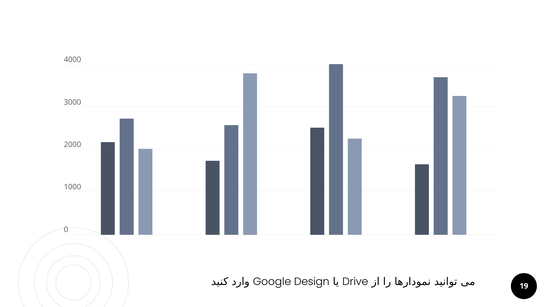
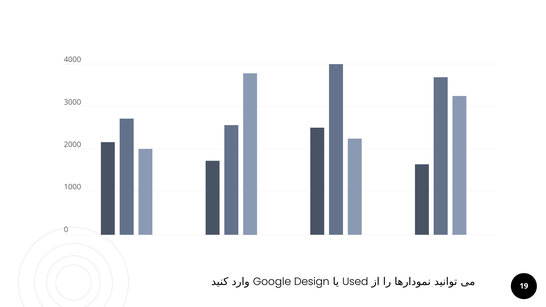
Drive: Drive -> Used (355, 282)
